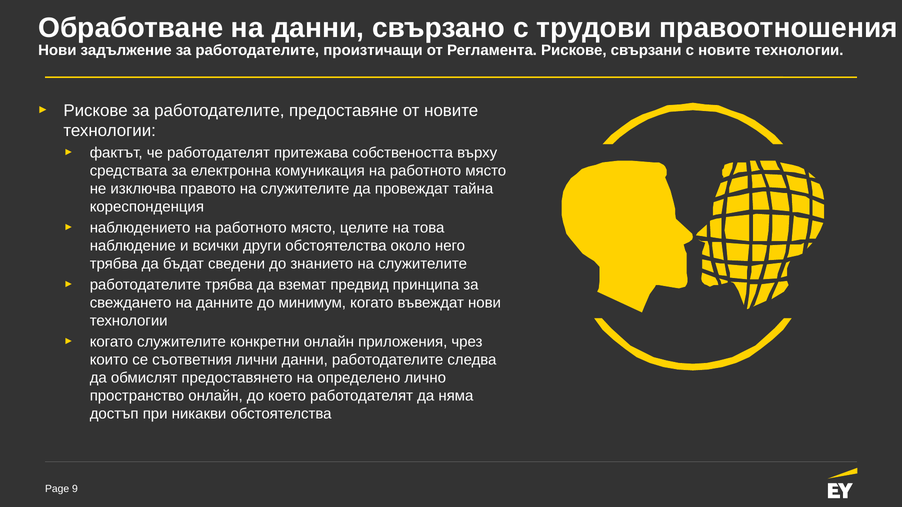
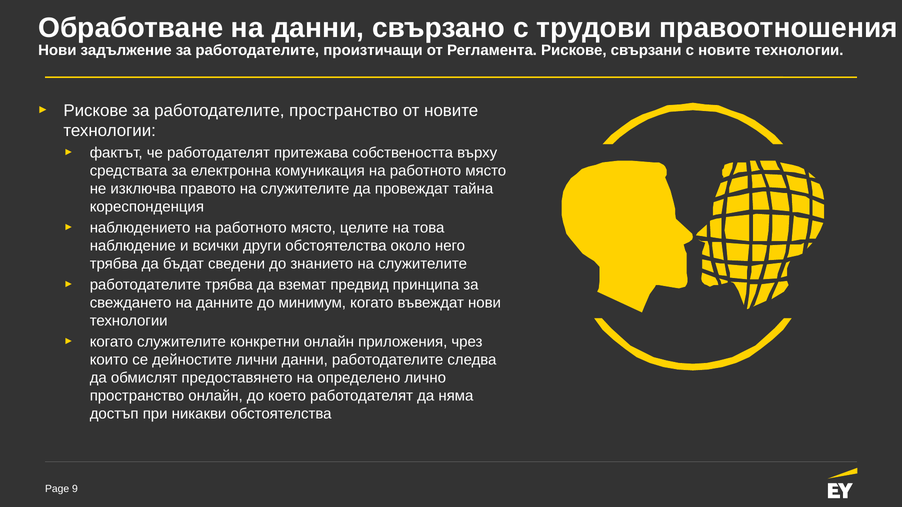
работодателите предоставяне: предоставяне -> пространство (343, 110)
съответния: съответния -> дейностите (192, 360)
